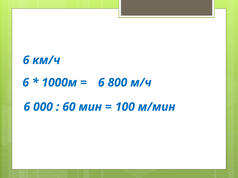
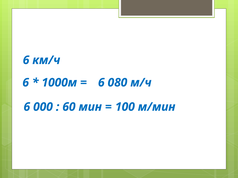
800: 800 -> 080 (117, 83)
